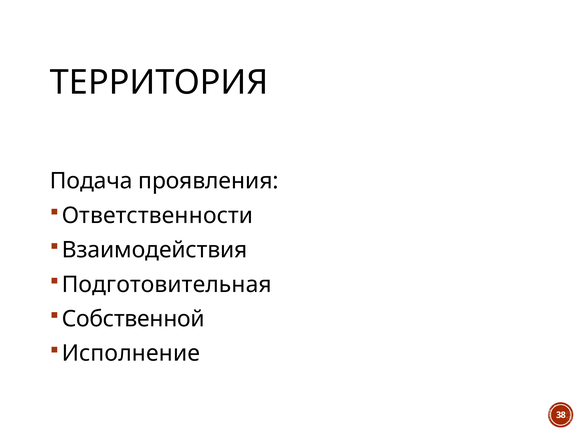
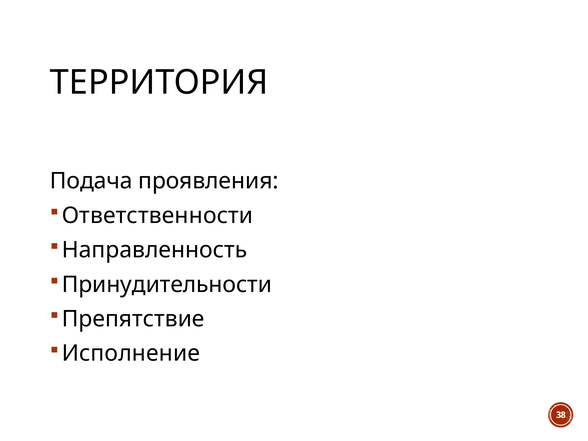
Взаимодействия: Взаимодействия -> Направленность (155, 250)
Подготовительная: Подготовительная -> Принудительности (167, 284)
Собственной: Собственной -> Препятствие (133, 319)
